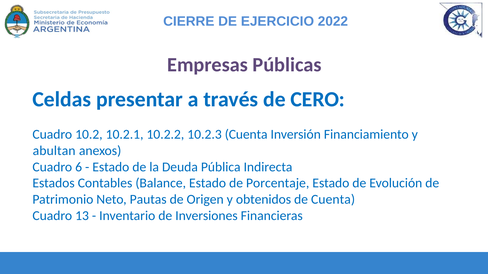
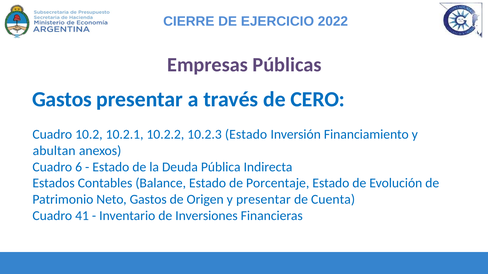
Celdas: Celdas -> Gastos (62, 99)
10.2.3 Cuenta: Cuenta -> Estado (246, 135)
Neto Pautas: Pautas -> Gastos (148, 200)
y obtenidos: obtenidos -> presentar (263, 200)
13: 13 -> 41 (82, 216)
